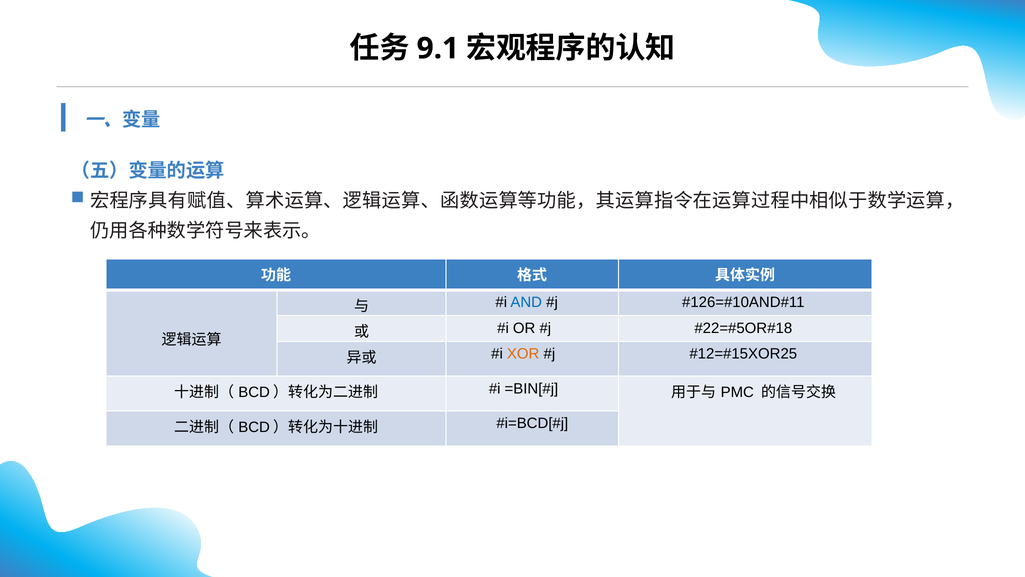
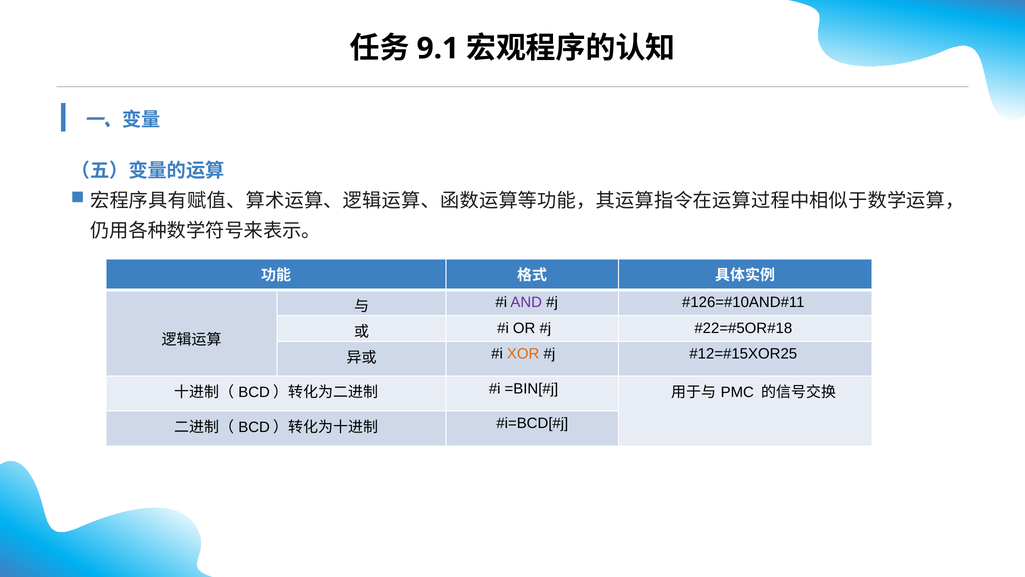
AND colour: blue -> purple (526, 302)
